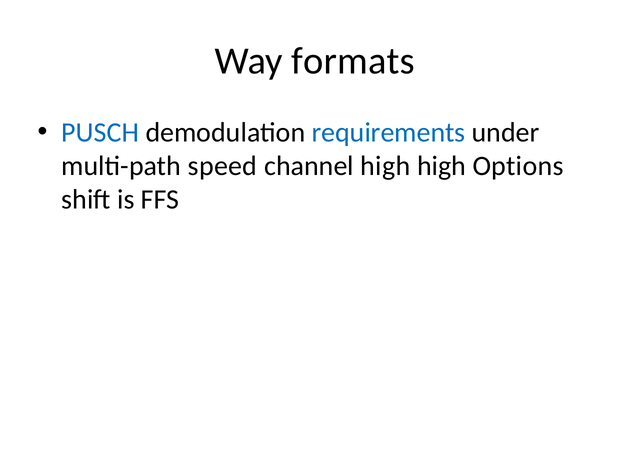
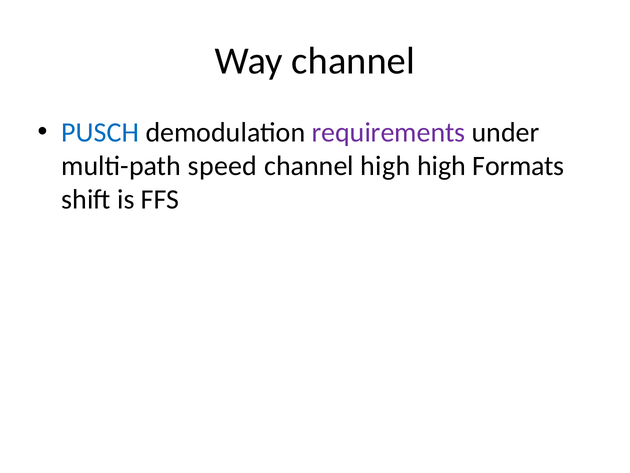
Way formats: formats -> channel (353, 61)
requirements colour: blue -> purple (389, 132)
Options: Options -> Formats (518, 166)
